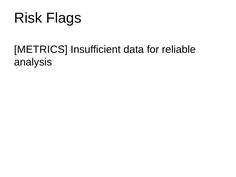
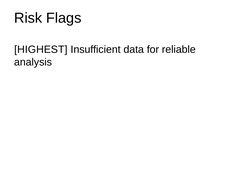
METRICS: METRICS -> HIGHEST (41, 49)
